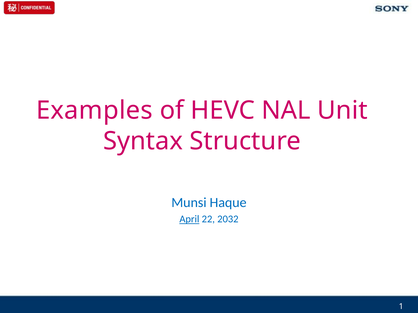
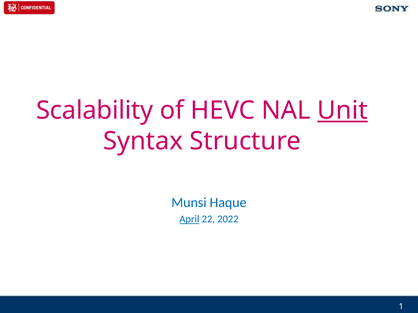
Examples: Examples -> Scalability (95, 111)
Unit underline: none -> present (342, 111)
2032: 2032 -> 2022 (228, 219)
